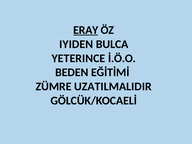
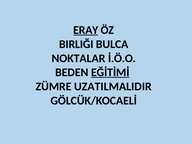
IYIDEN: IYIDEN -> BIRLIĞI (76, 44)
YETERINCE: YETERINCE -> NOKTALAR (78, 58)
EĞİTİMİ underline: none -> present (110, 72)
